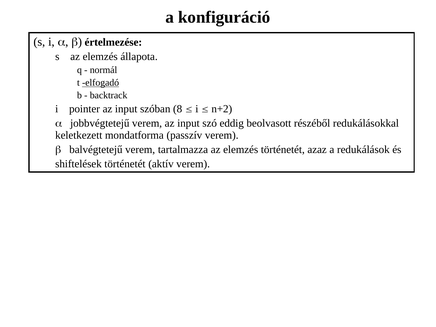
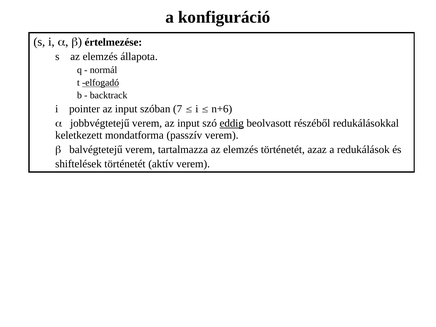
8: 8 -> 7 (178, 109)
n+2: n+2 -> n+6 (222, 109)
eddig underline: none -> present (232, 123)
